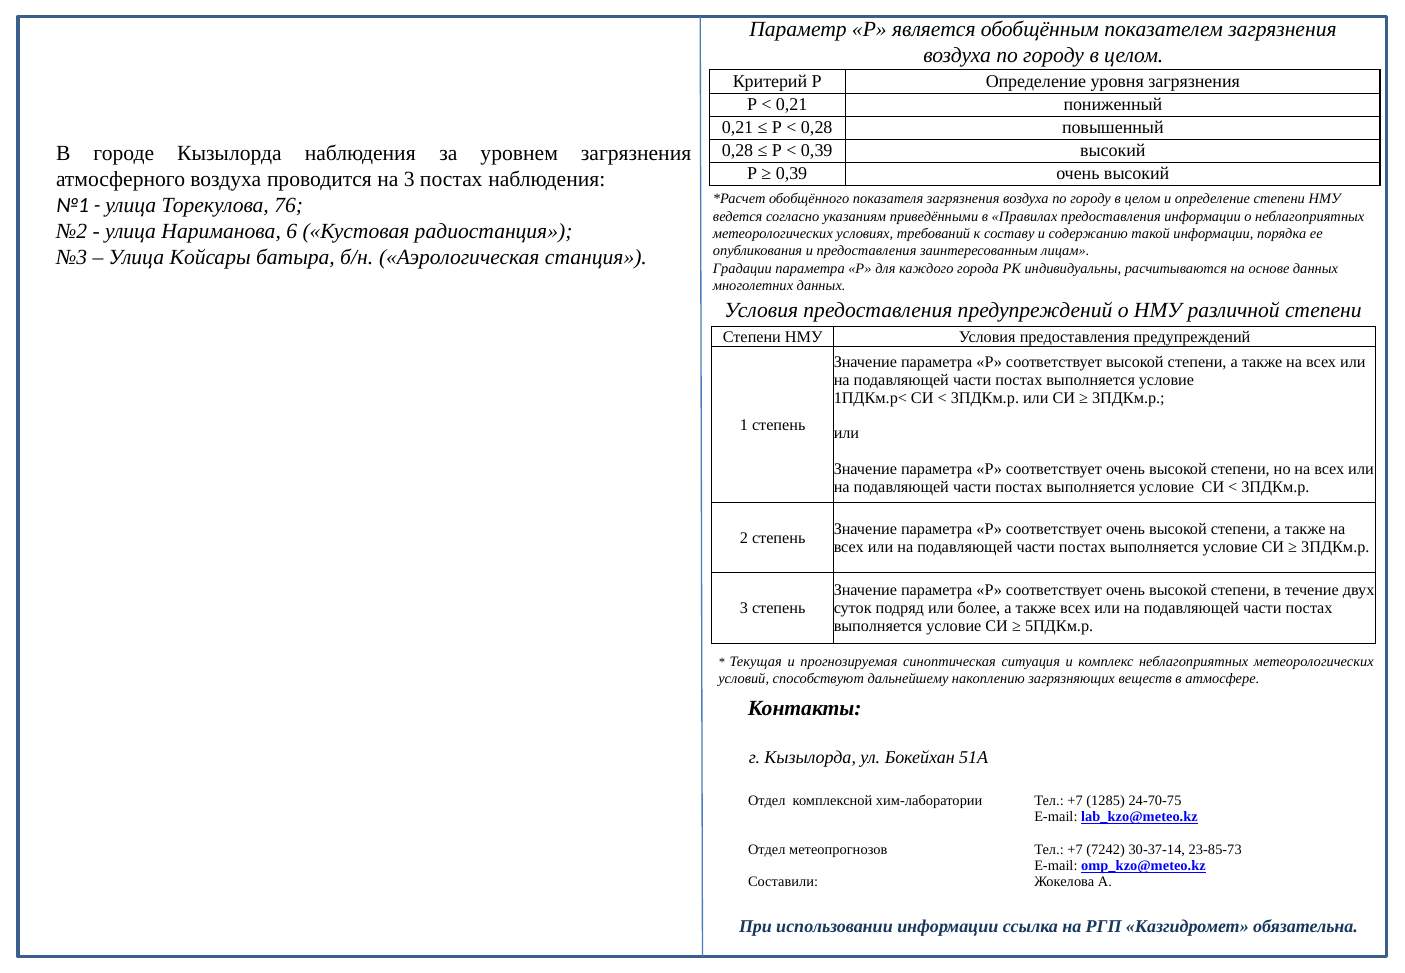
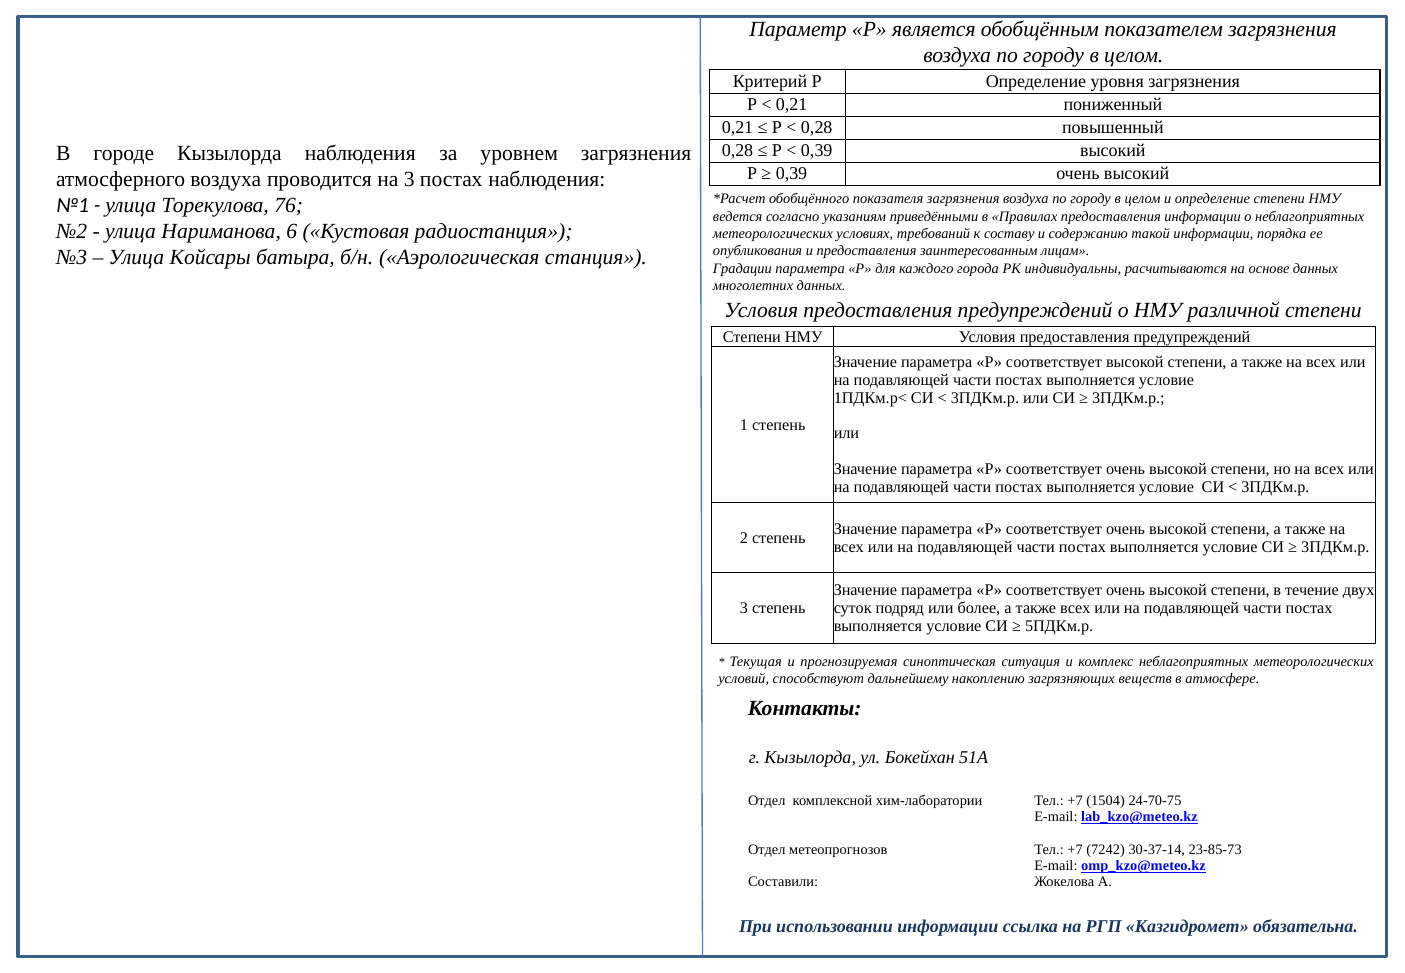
1285: 1285 -> 1504 (1106, 800)
